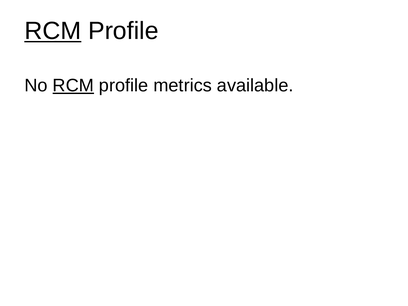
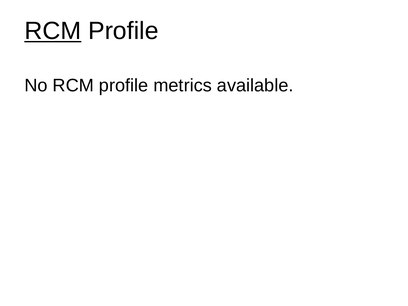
RCM underline: present -> none (73, 86)
